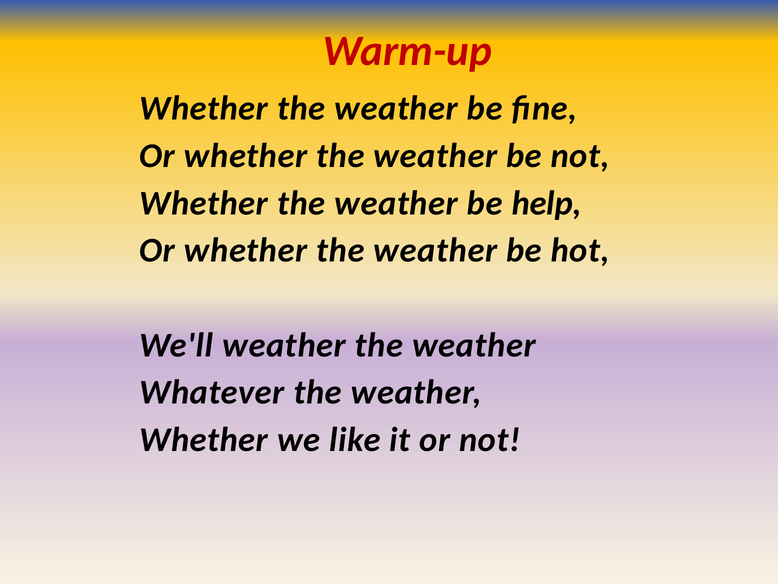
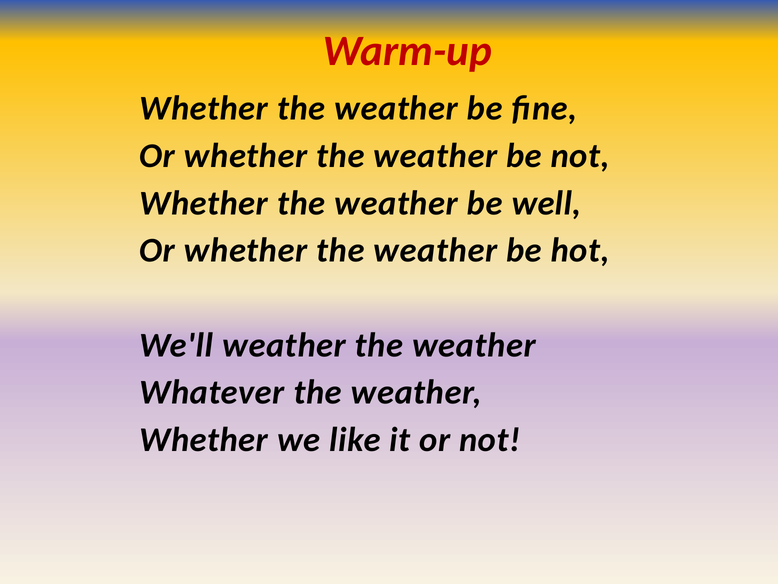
help: help -> well (546, 203)
